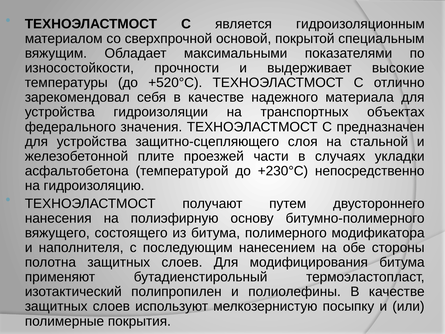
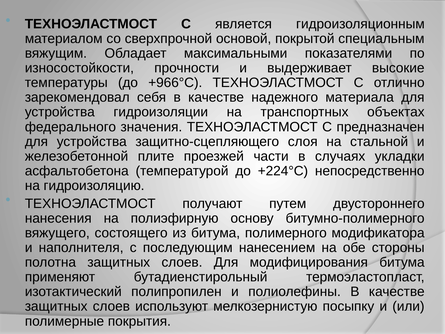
+520°С: +520°С -> +966°С (175, 83)
+230°С: +230°С -> +224°С (283, 171)
